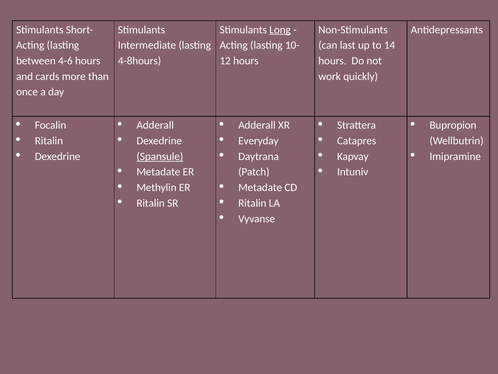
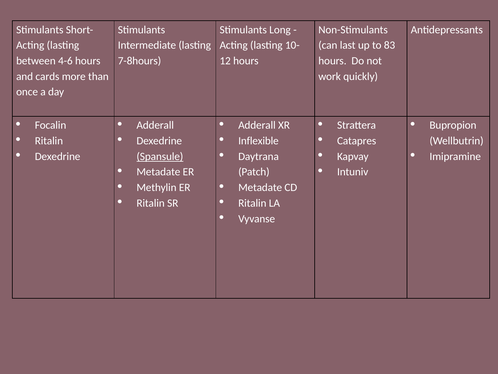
Long underline: present -> none (280, 30)
14: 14 -> 83 (390, 45)
4-8hours: 4-8hours -> 7-8hours (139, 61)
Everyday: Everyday -> Inflexible (258, 141)
